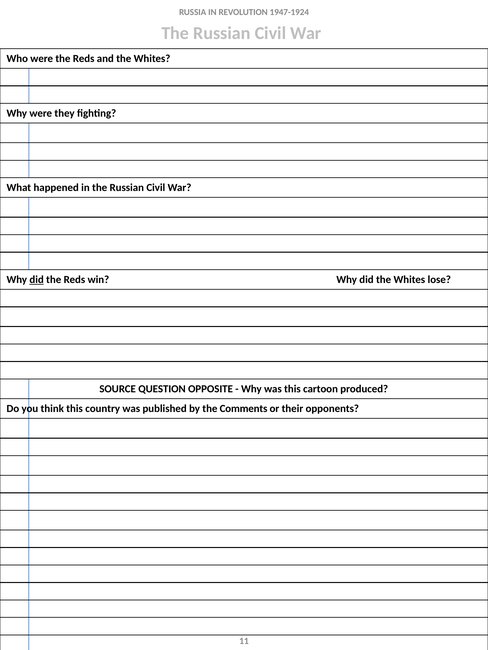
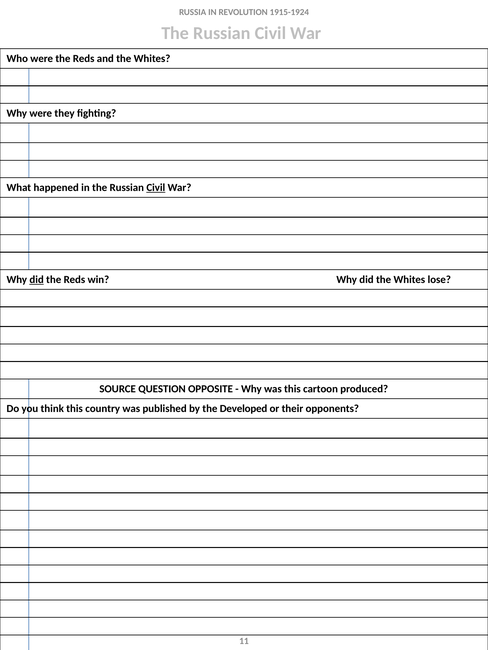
1947-1924: 1947-1924 -> 1915-1924 (289, 12)
Civil underline: none -> present (156, 188)
Comments: Comments -> Developed (244, 409)
